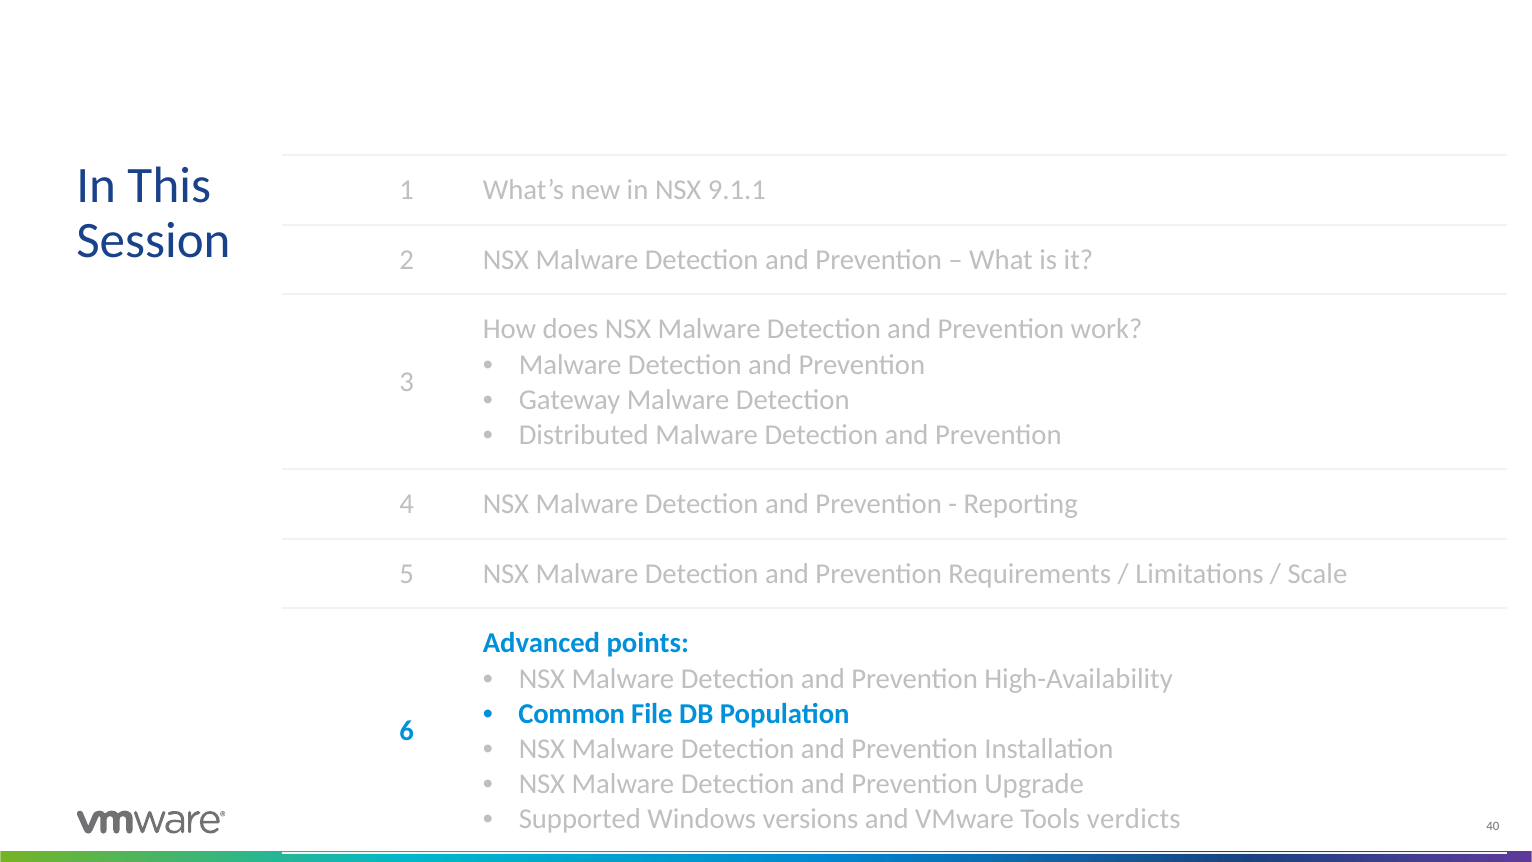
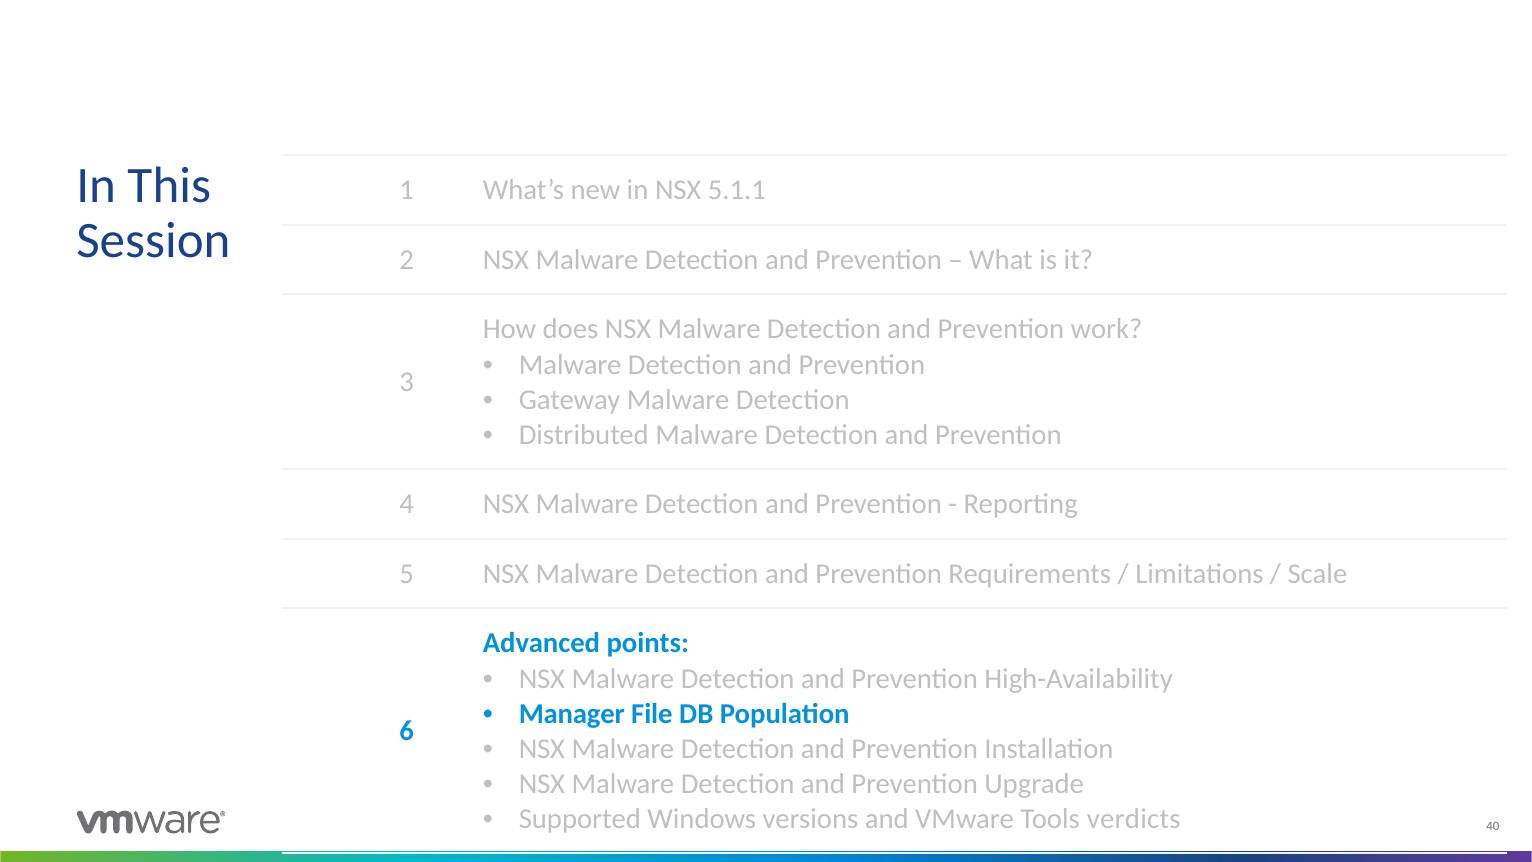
9.1.1: 9.1.1 -> 5.1.1 (737, 190)
Common: Common -> Manager (572, 713)
